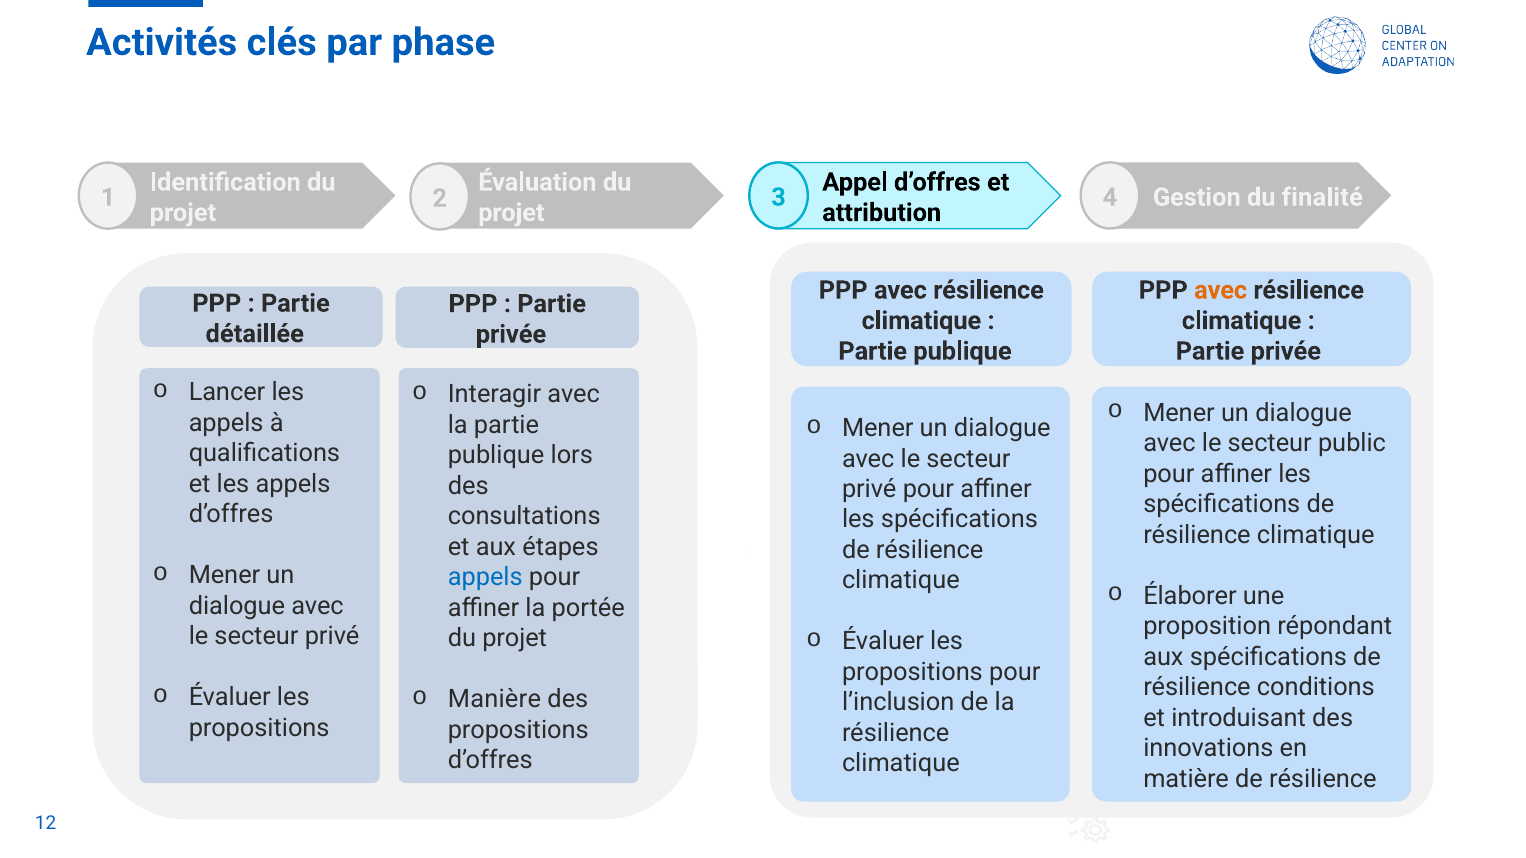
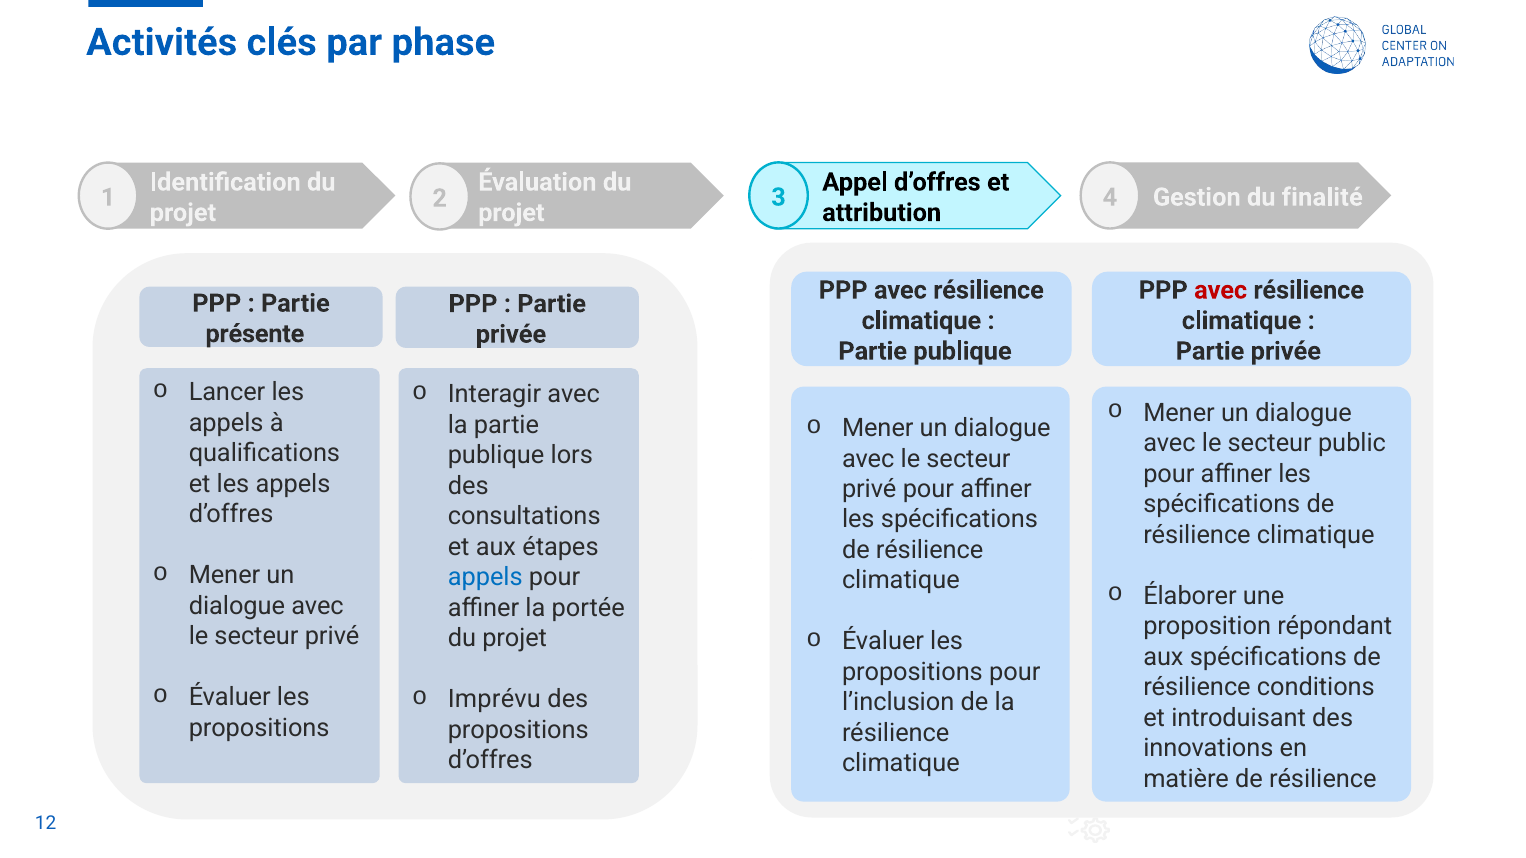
avec colour: orange -> red (1221, 290)
détaillée: détaillée -> présente (255, 334)
Manière: Manière -> Imprévu (494, 700)
